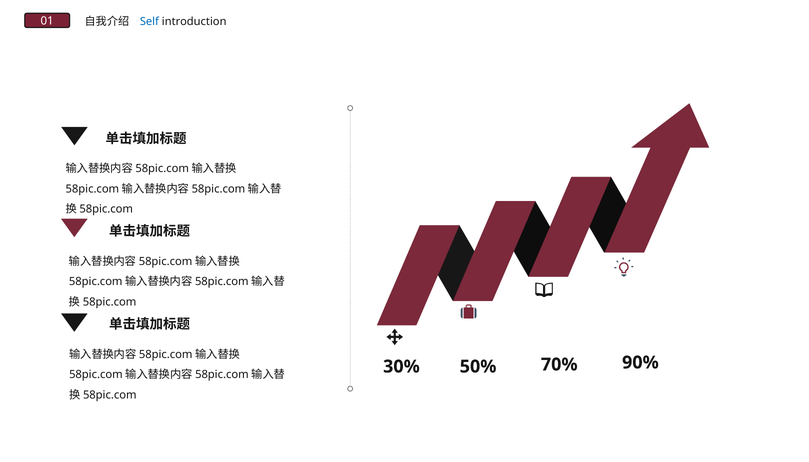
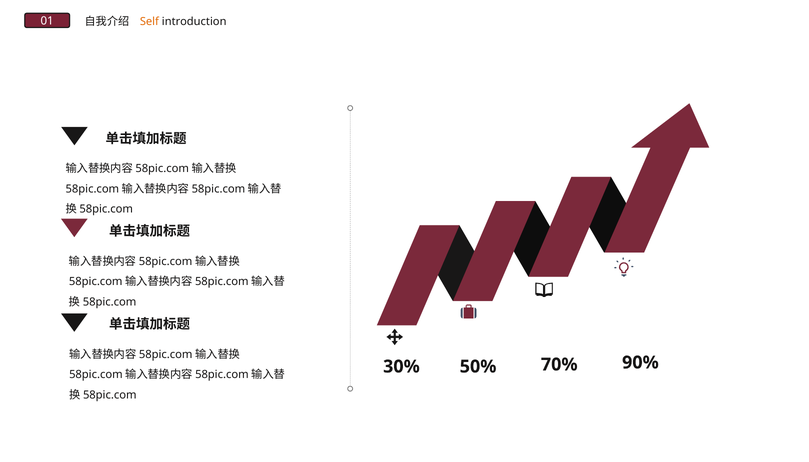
Self colour: blue -> orange (149, 22)
